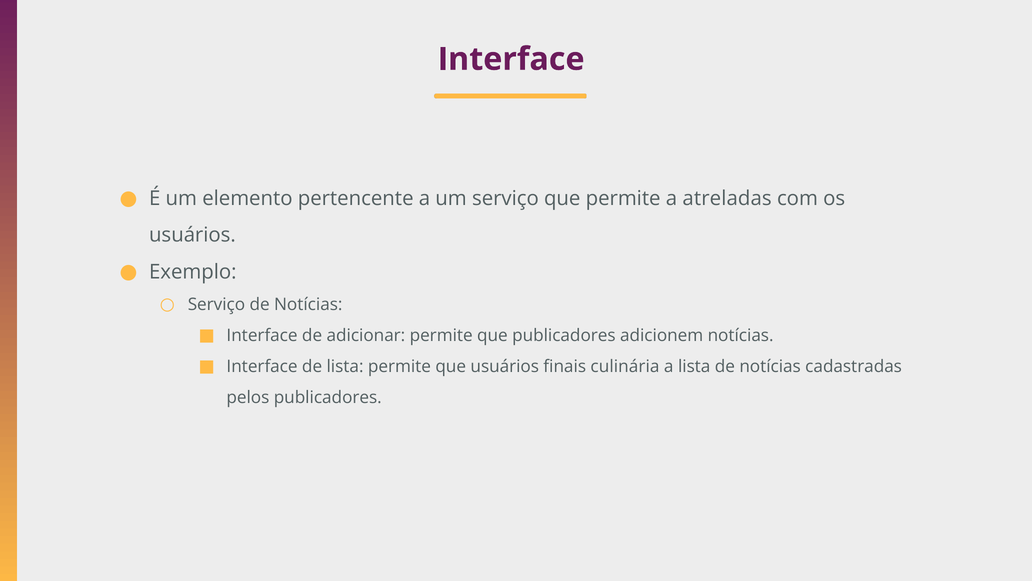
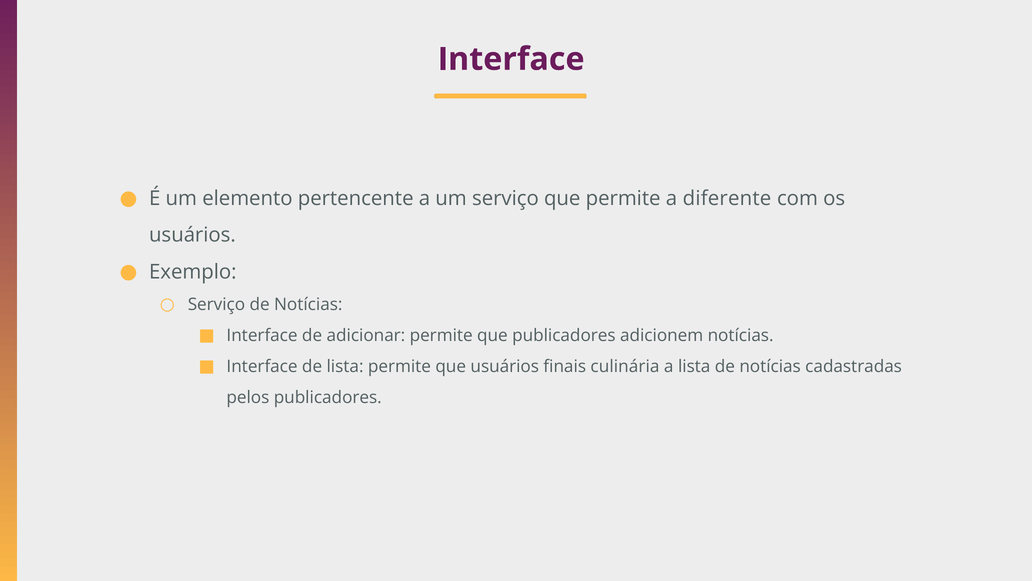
atreladas: atreladas -> diferente (727, 198)
